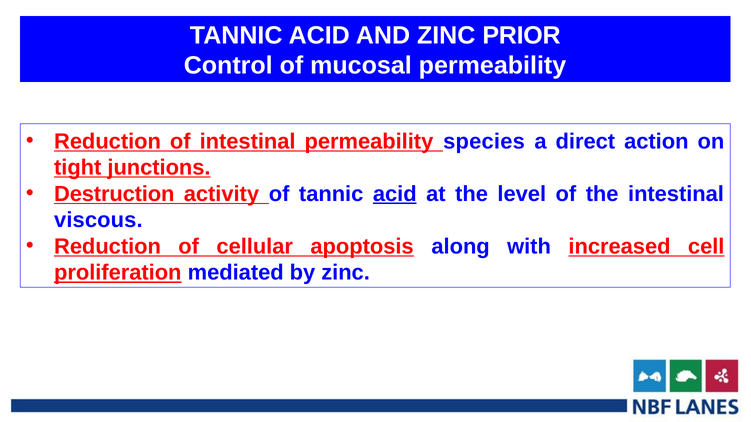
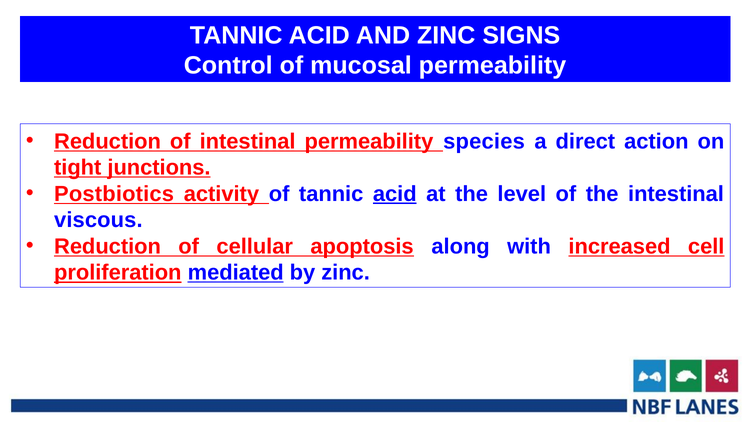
PRIOR: PRIOR -> SIGNS (521, 36)
Destruction: Destruction -> Postbiotics (114, 194)
mediated underline: none -> present (236, 273)
